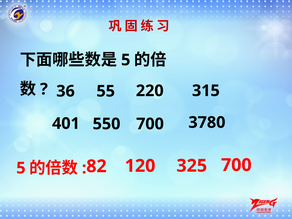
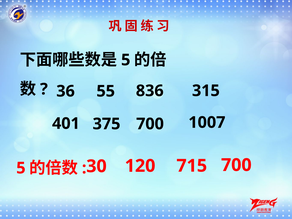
220: 220 -> 836 (150, 91)
3780: 3780 -> 1007 (207, 122)
550: 550 -> 375 (107, 124)
82: 82 -> 30 (96, 166)
325: 325 -> 715 (192, 166)
